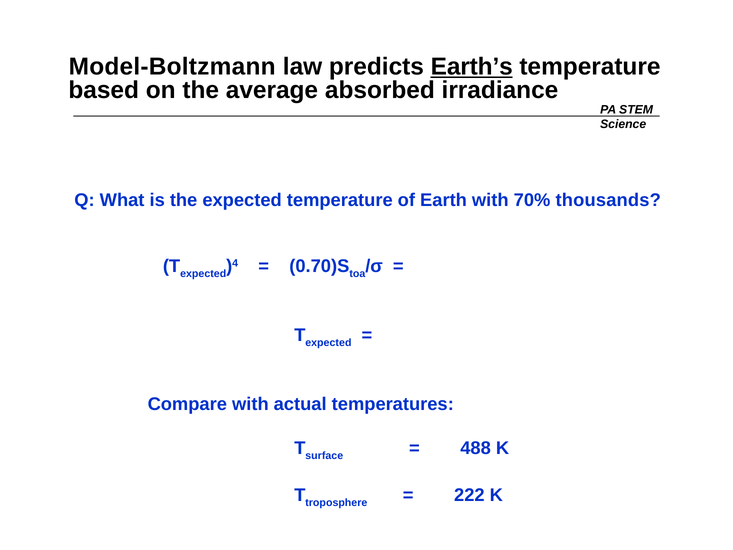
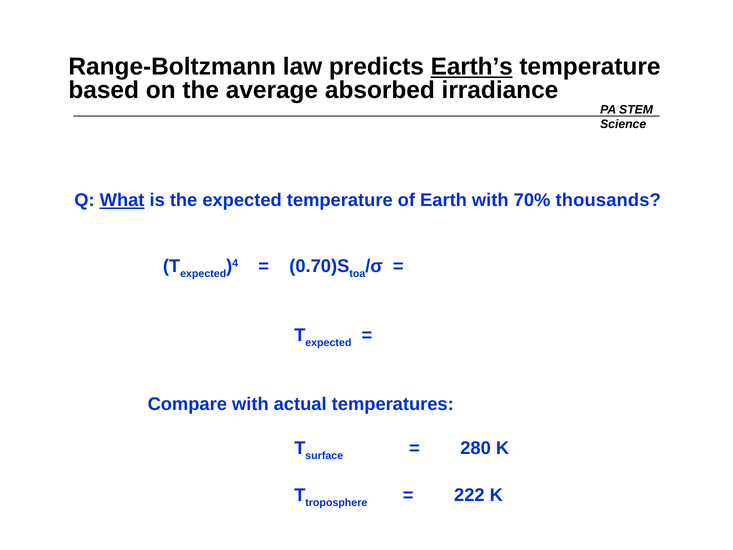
Model-Boltzmann: Model-Boltzmann -> Range-Boltzmann (172, 67)
What underline: none -> present (122, 200)
488: 488 -> 280 (476, 448)
